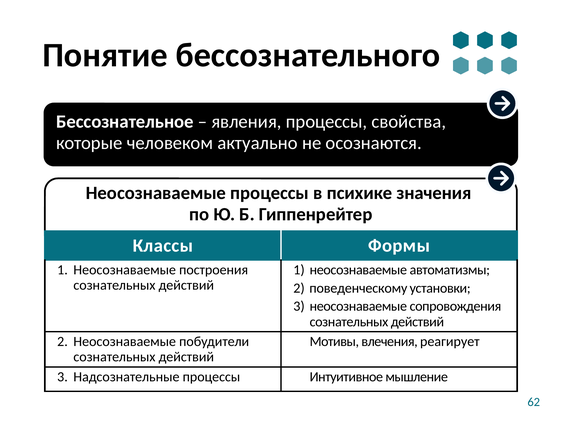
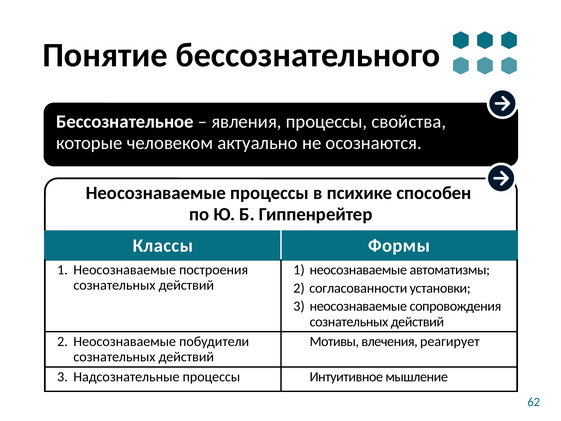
значения: значения -> способен (434, 193)
поведенческому: поведенческому -> согласованности (358, 288)
